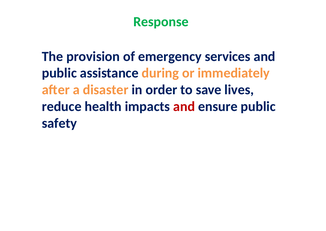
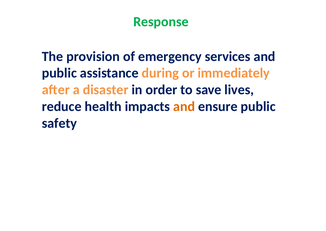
and colour: red -> orange (184, 106)
